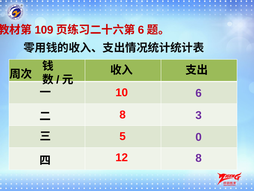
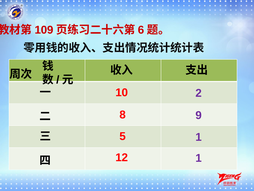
10 6: 6 -> 2 (199, 93)
3: 3 -> 9 (199, 115)
5 0: 0 -> 1 (199, 137)
12 8: 8 -> 1 (199, 158)
